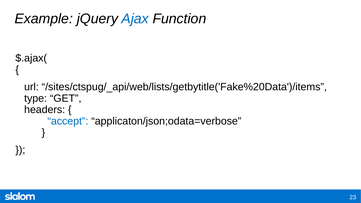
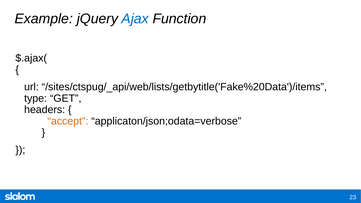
accept colour: blue -> orange (68, 121)
